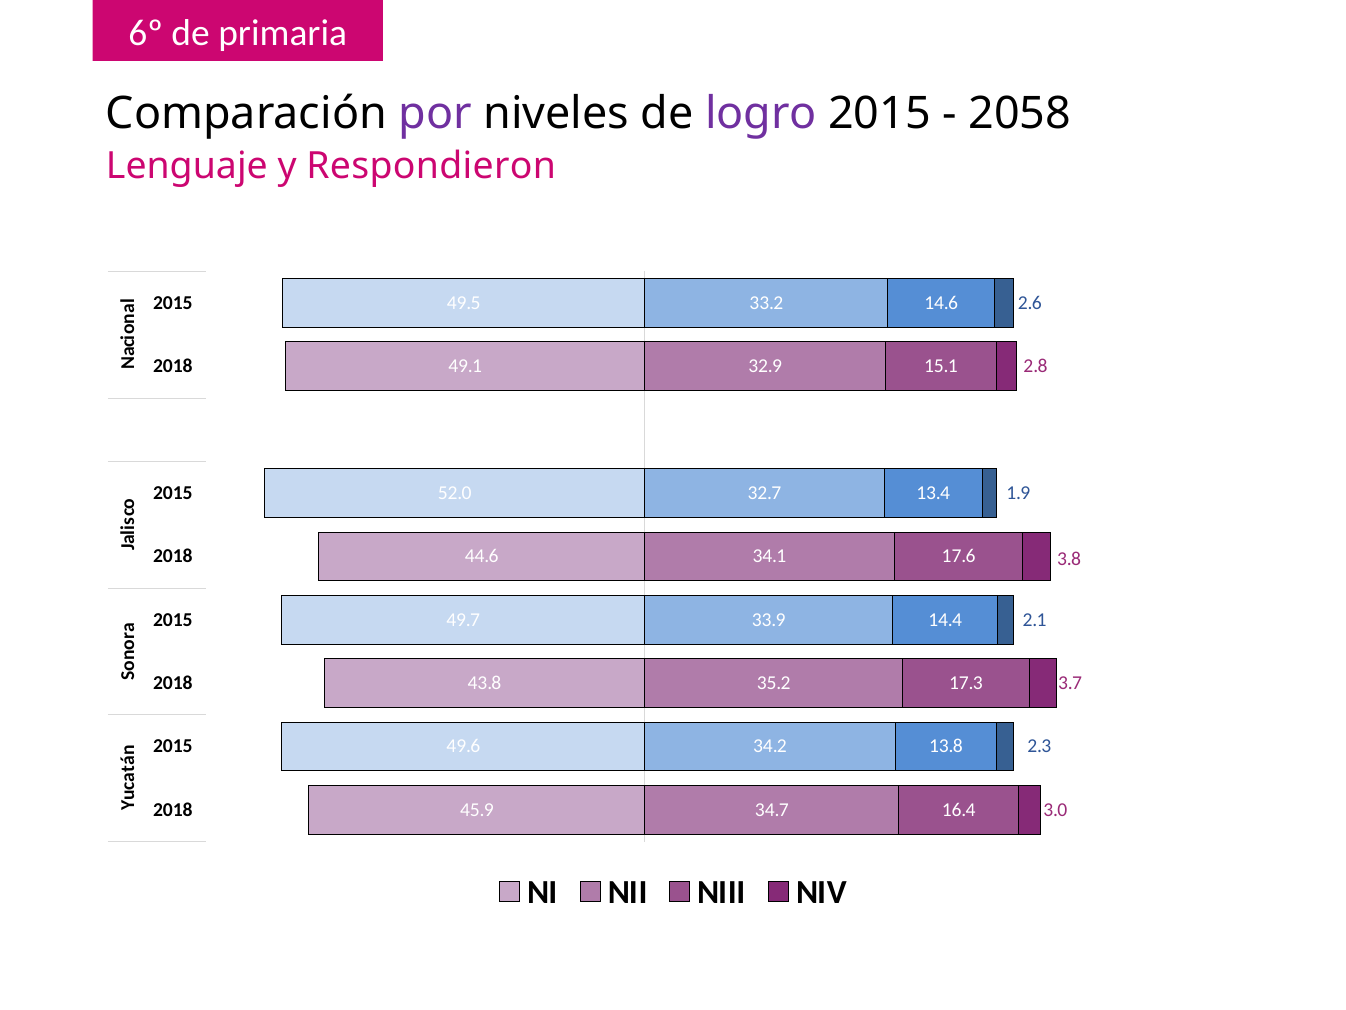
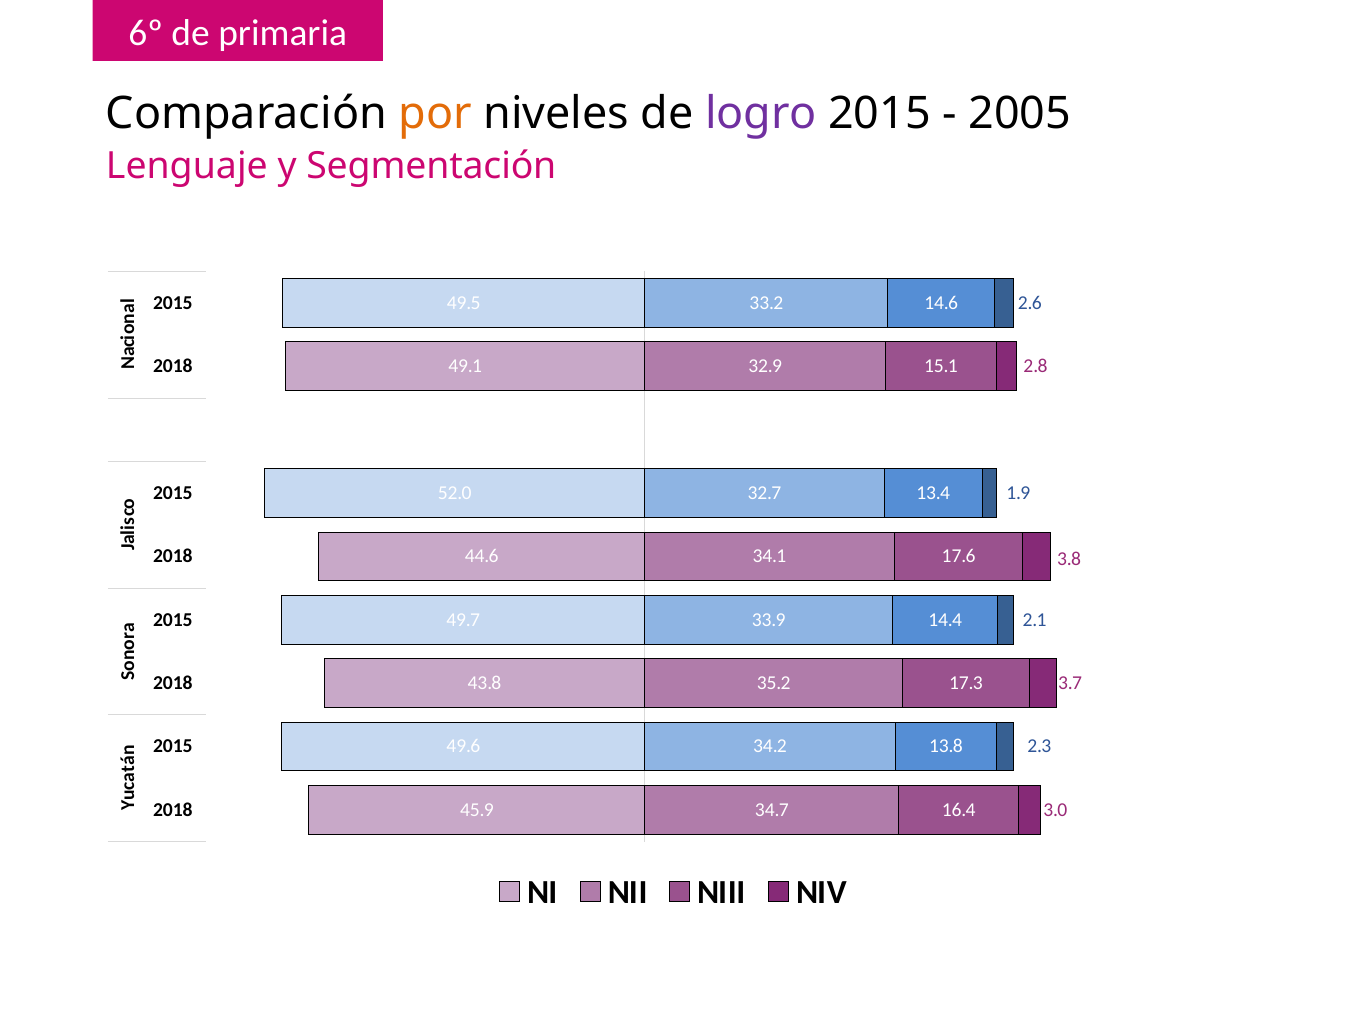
por colour: purple -> orange (435, 114)
2058: 2058 -> 2005 (1020, 114)
Respondieron: Respondieron -> Segmentación (431, 166)
